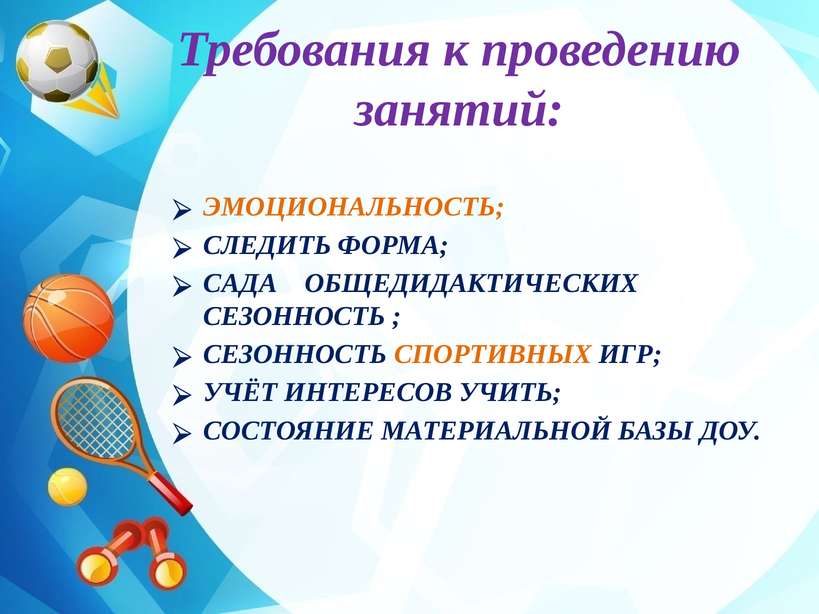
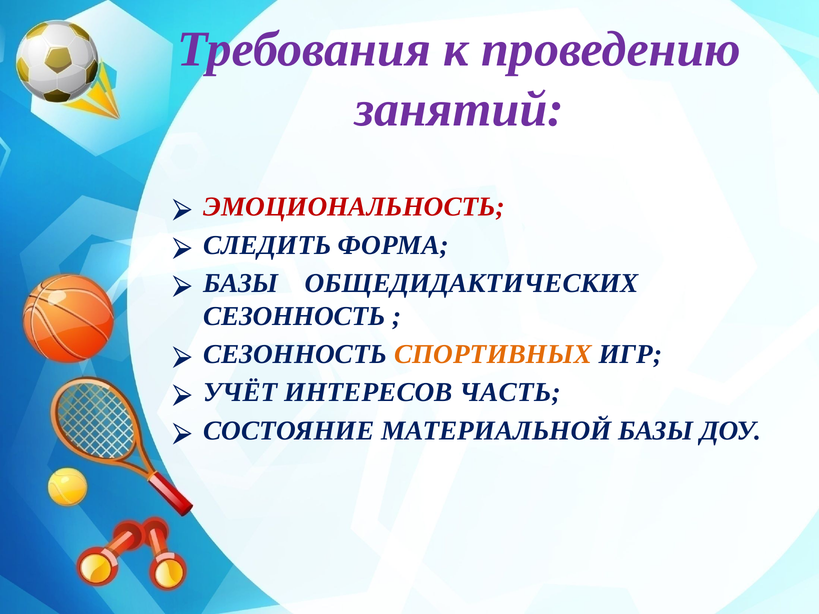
ЭМОЦИОНАЛЬНОСТЬ colour: orange -> red (354, 207)
САДА: САДА -> БАЗЫ (241, 283)
УЧИТЬ: УЧИТЬ -> ЧАСТЬ (510, 393)
